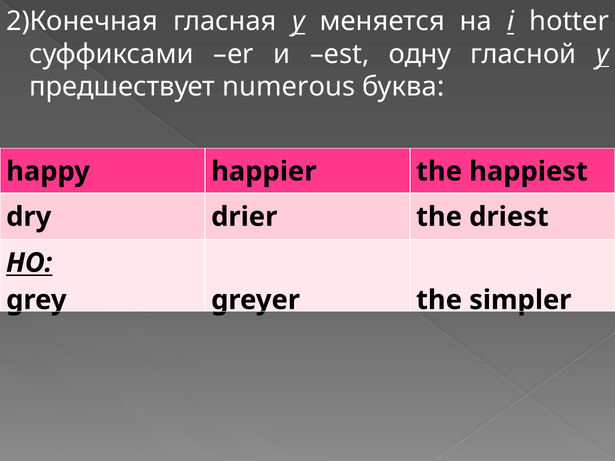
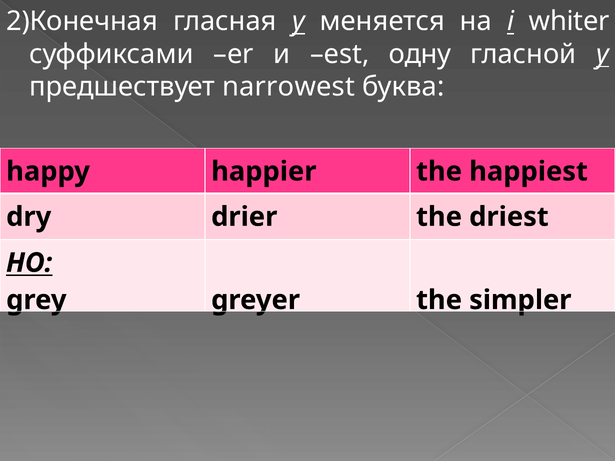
hotter: hotter -> whiter (569, 21)
numerous: numerous -> narrowest (289, 87)
